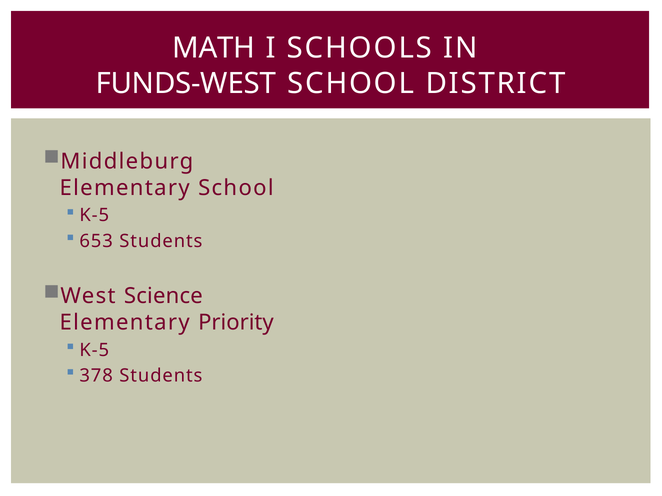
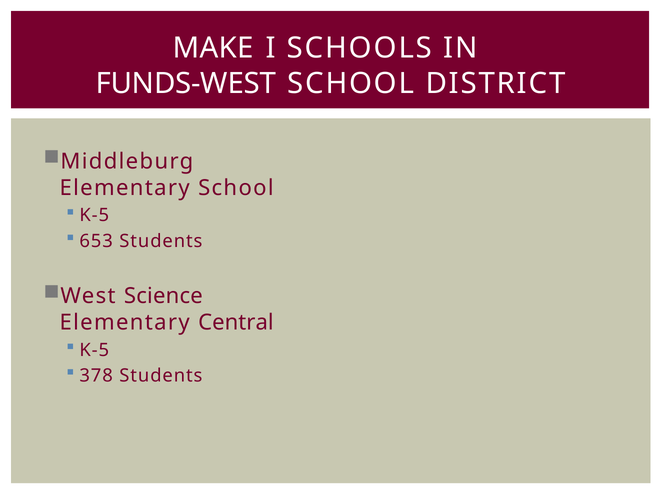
MATH: MATH -> MAKE (213, 48)
Priority: Priority -> Central (236, 323)
